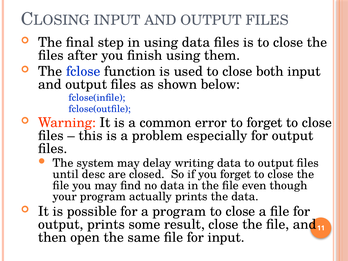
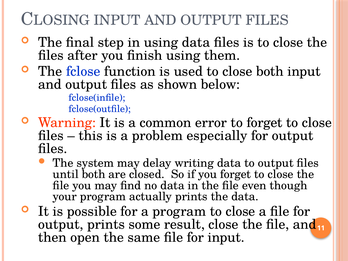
until desc: desc -> both (94, 174)
